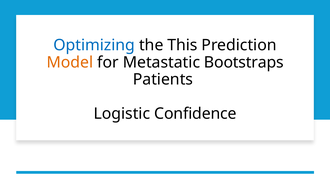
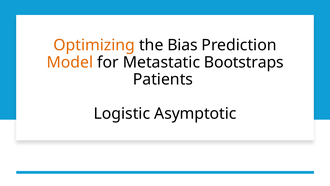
Optimizing colour: blue -> orange (94, 45)
This: This -> Bias (183, 45)
Confidence: Confidence -> Asymptotic (195, 113)
